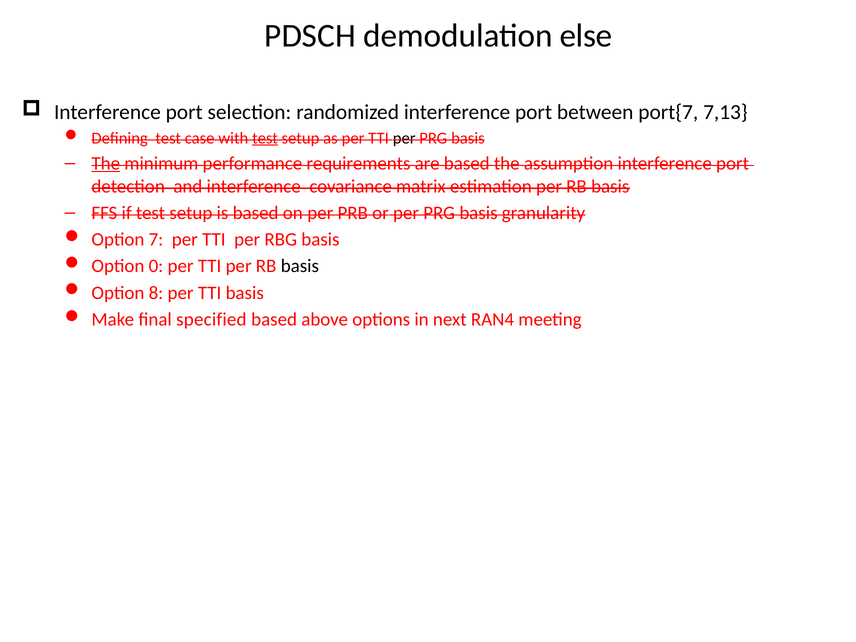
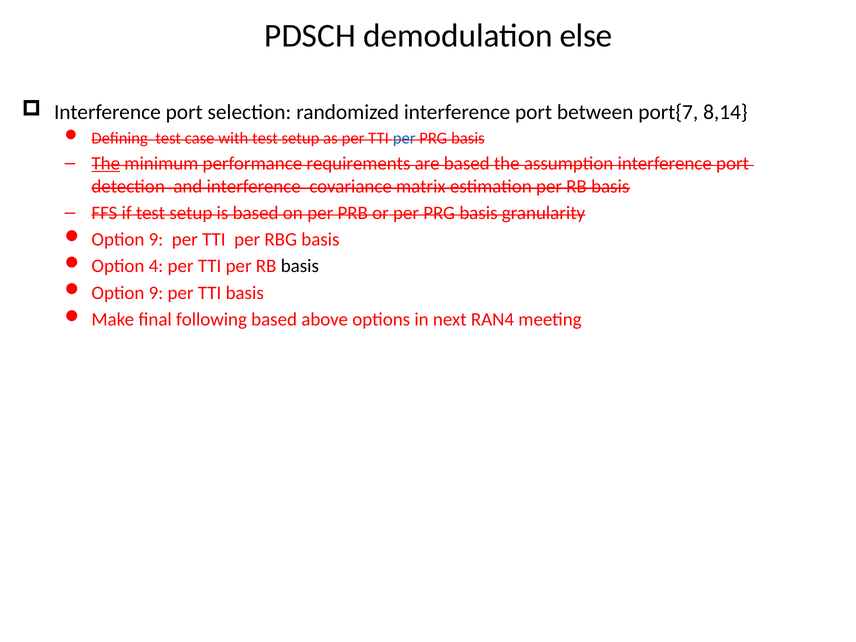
7,13: 7,13 -> 8,14 (725, 112)
test underline: present -> none (265, 138)
per colour: black -> blue (404, 138)
7: 7 -> 9 (156, 240)
0: 0 -> 4 (156, 266)
8: 8 -> 9 (156, 293)
specified: specified -> following (212, 319)
